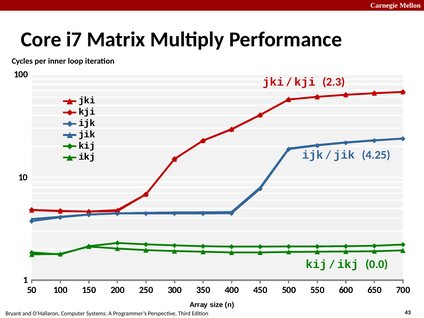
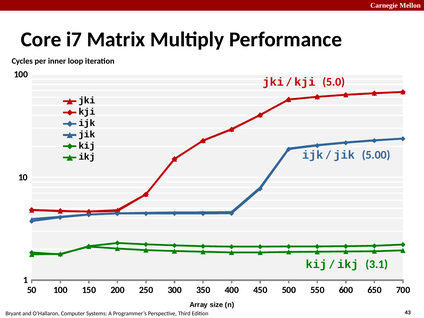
2.3: 2.3 -> 5.0 (334, 82)
4.25: 4.25 -> 5.00 (376, 155)
0.0: 0.0 -> 3.1 (377, 264)
